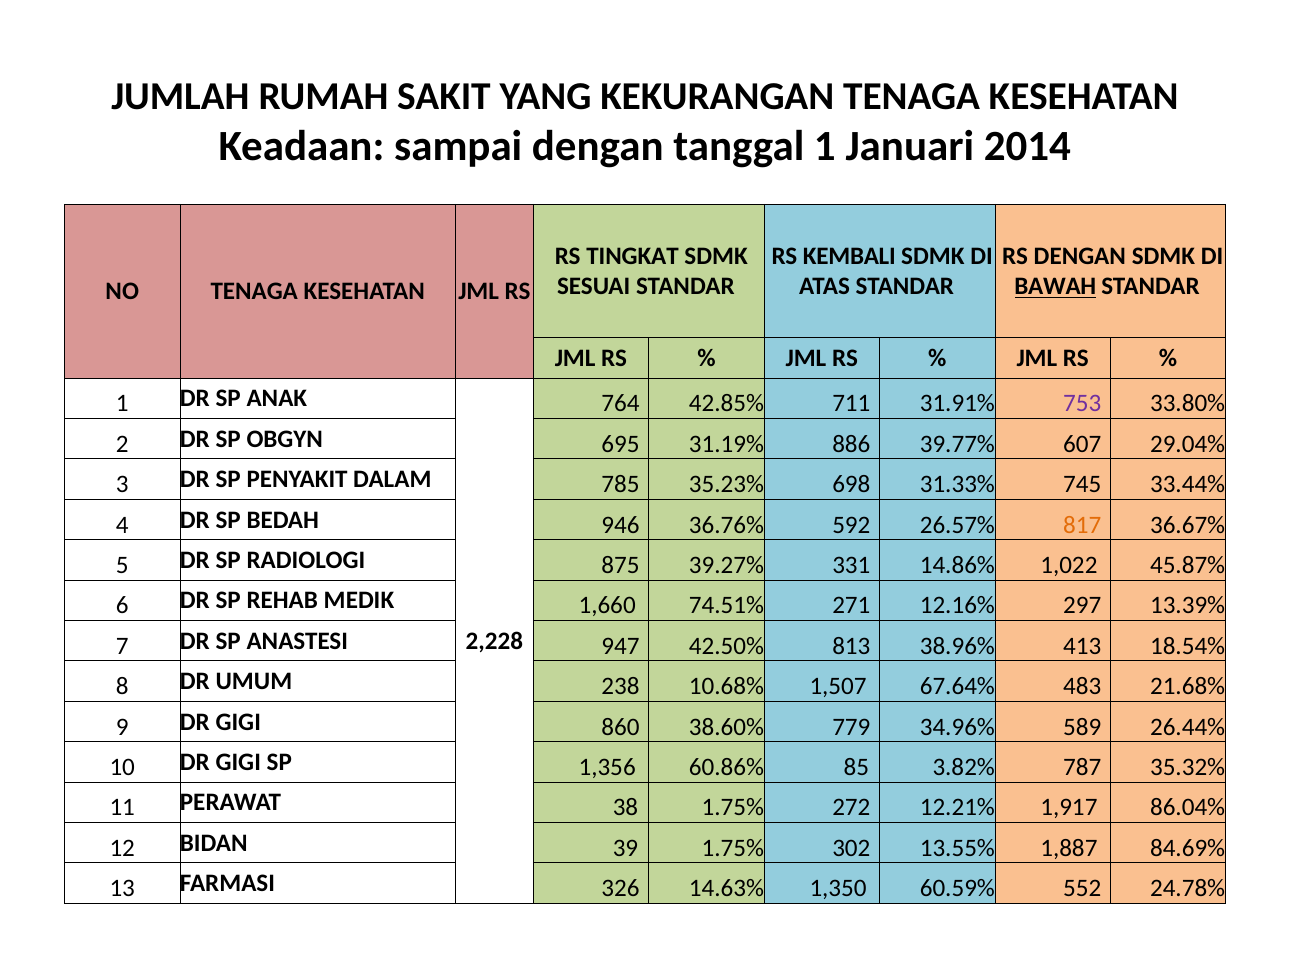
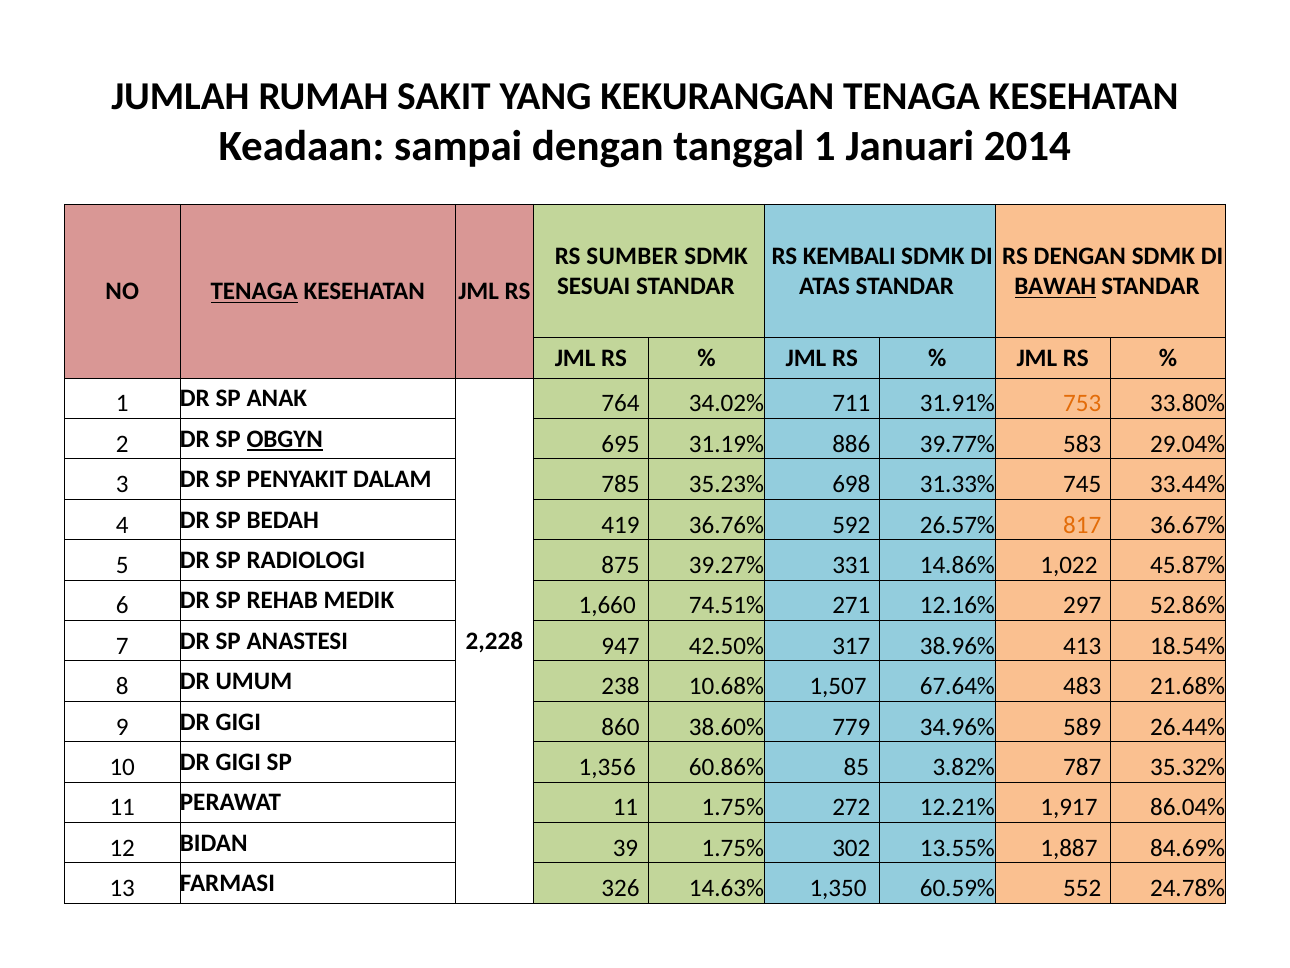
TINGKAT: TINGKAT -> SUMBER (632, 256)
TENAGA underline: none -> present (254, 291)
42.85%: 42.85% -> 34.02% (726, 403)
753 colour: purple -> orange (1082, 403)
OBGYN underline: none -> present (285, 439)
607: 607 -> 583 (1082, 444)
946: 946 -> 419 (620, 524)
13.39%: 13.39% -> 52.86% (1188, 605)
813: 813 -> 317 (851, 646)
PERAWAT 38: 38 -> 11 (625, 807)
